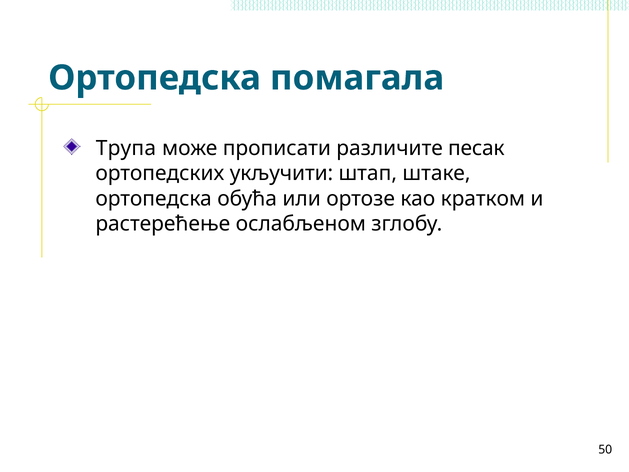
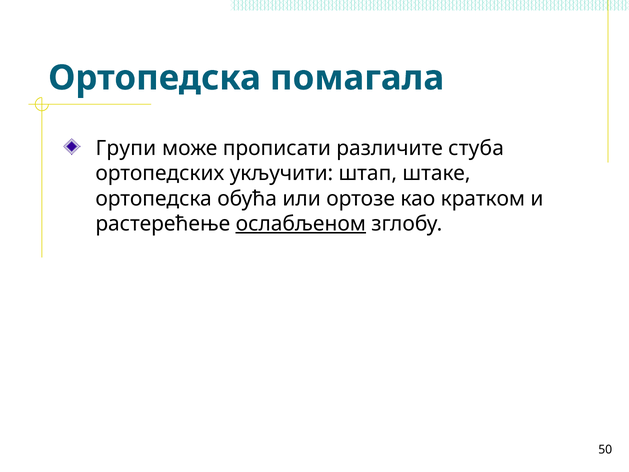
Трупа: Трупа -> Групи (126, 148)
песак: песак -> стуба (476, 148)
ослабљеном underline: none -> present (301, 224)
